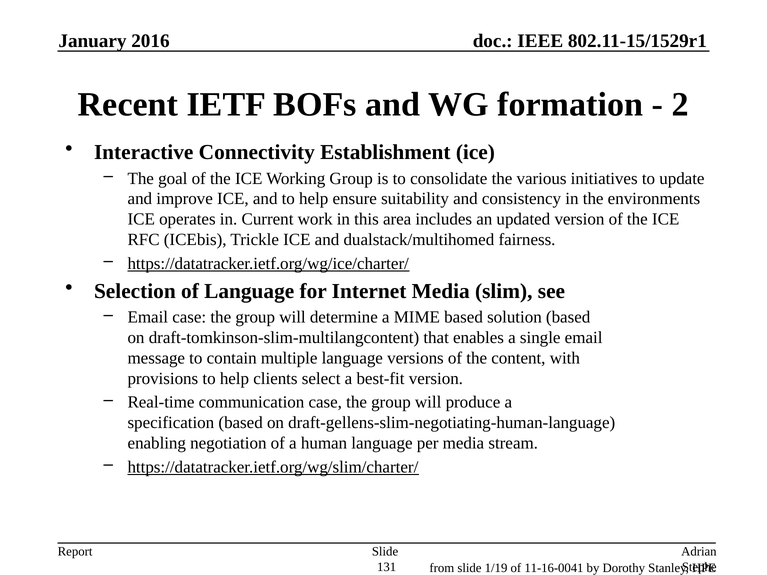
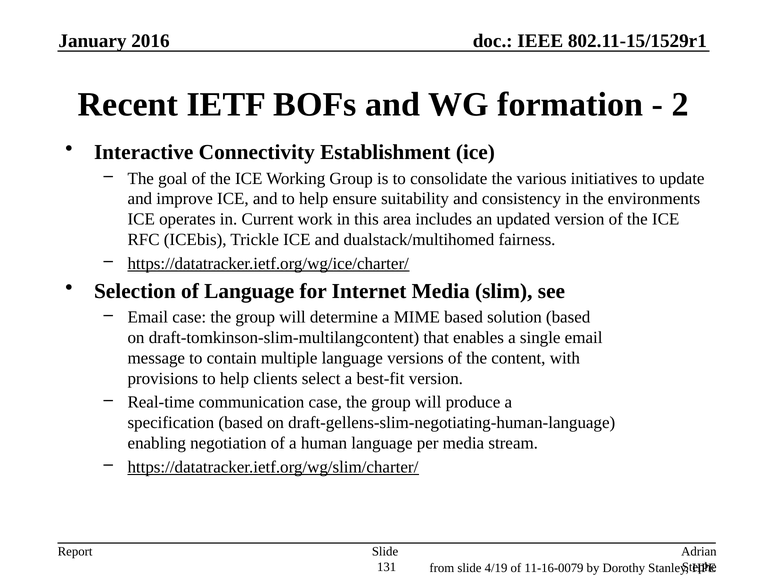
1/19: 1/19 -> 4/19 (496, 568)
11-16-0041: 11-16-0041 -> 11-16-0079 (554, 568)
